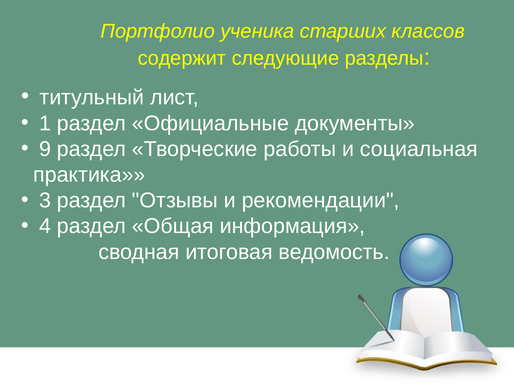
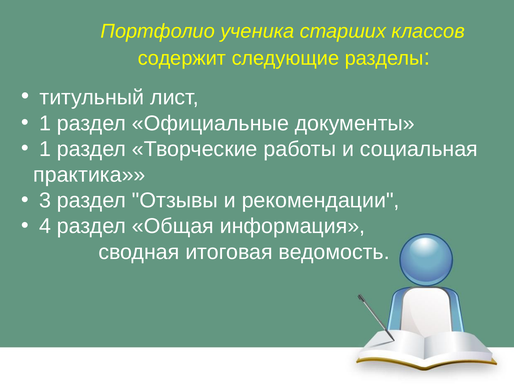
9: 9 -> 1 (45, 149)
